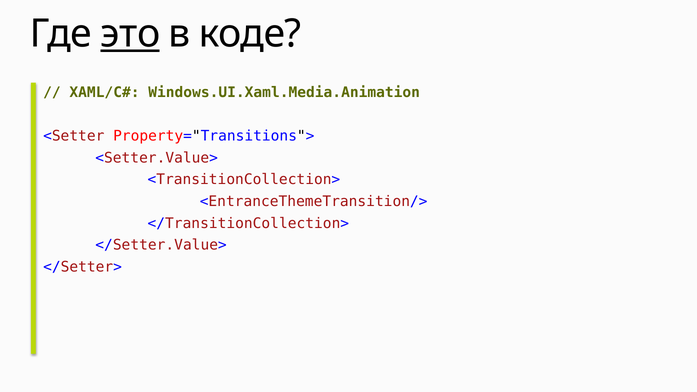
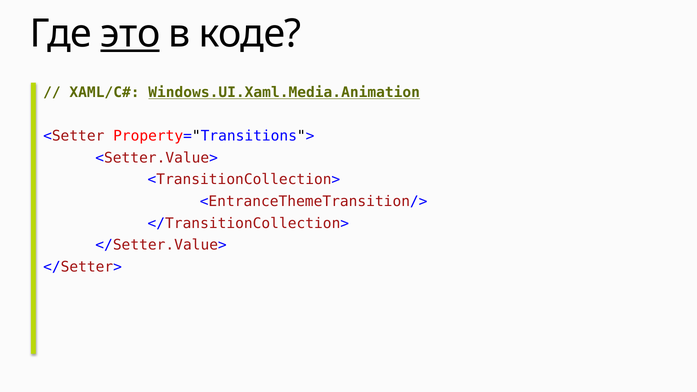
Windows.UI.Xaml.Media.Animation underline: none -> present (284, 93)
